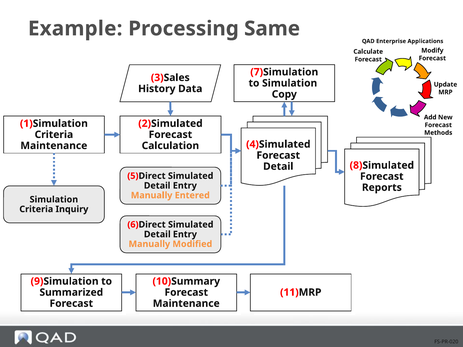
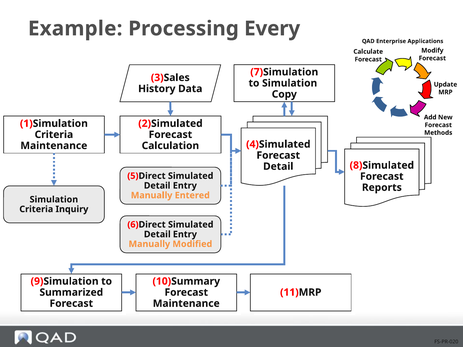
Same: Same -> Every (272, 29)
